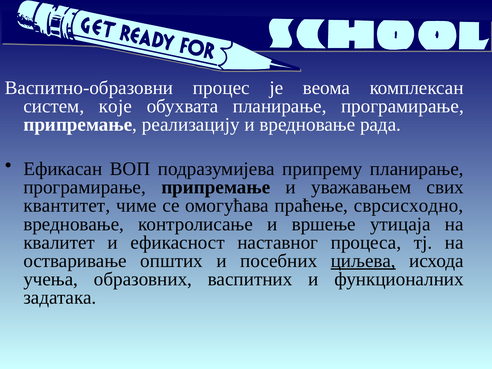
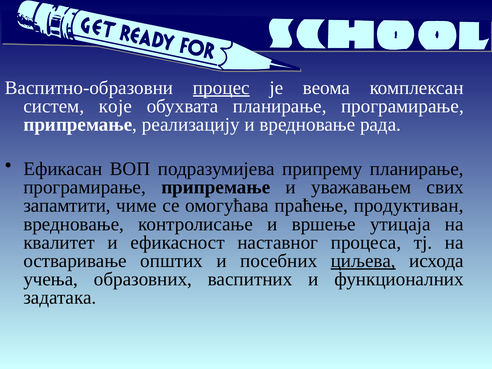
процес underline: none -> present (221, 88)
квантитет: квантитет -> запамтити (67, 206)
сврсисходно: сврсисходно -> продуктиван (409, 206)
